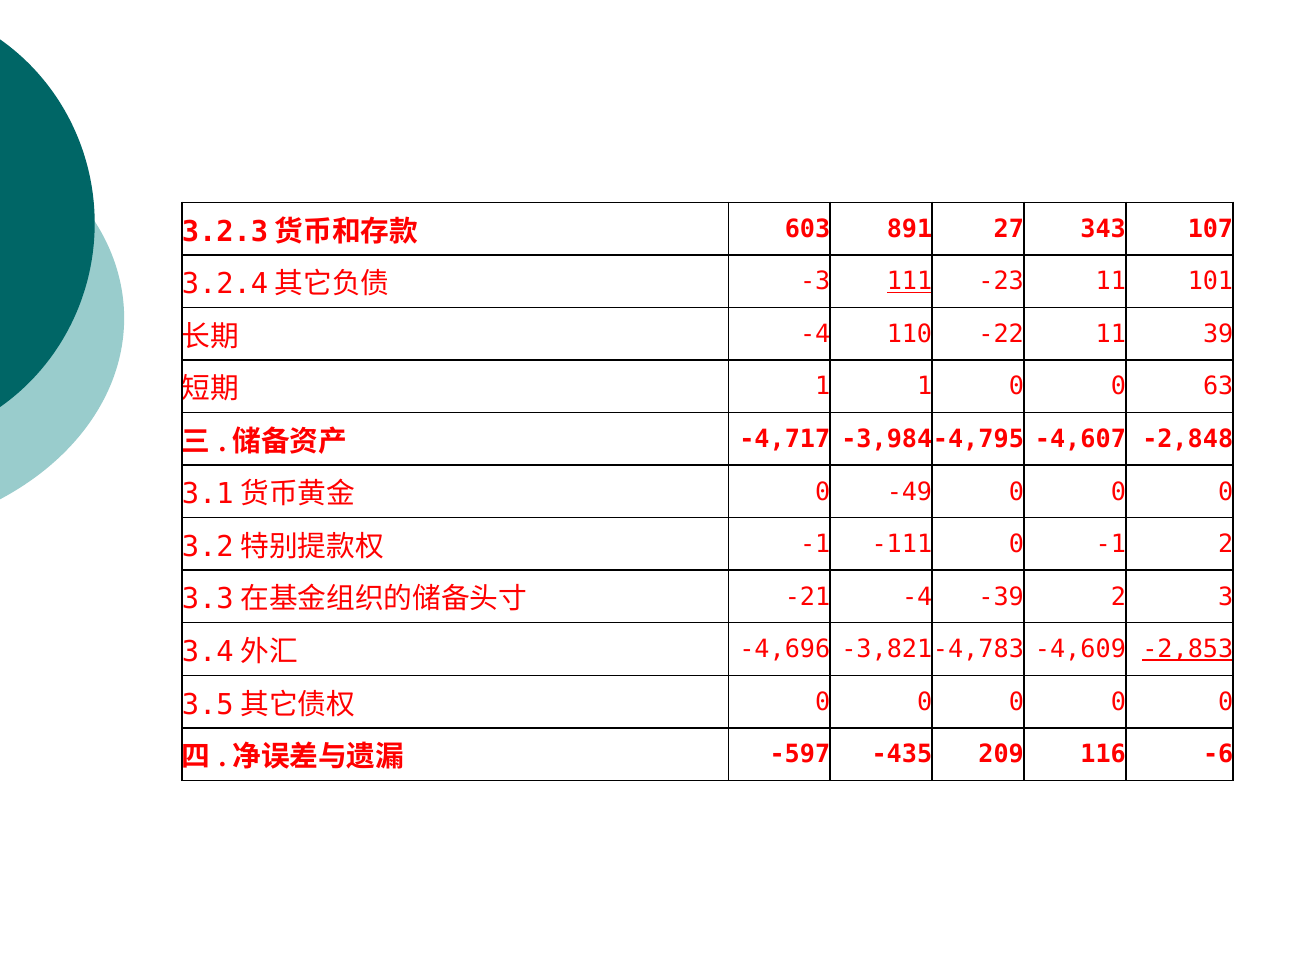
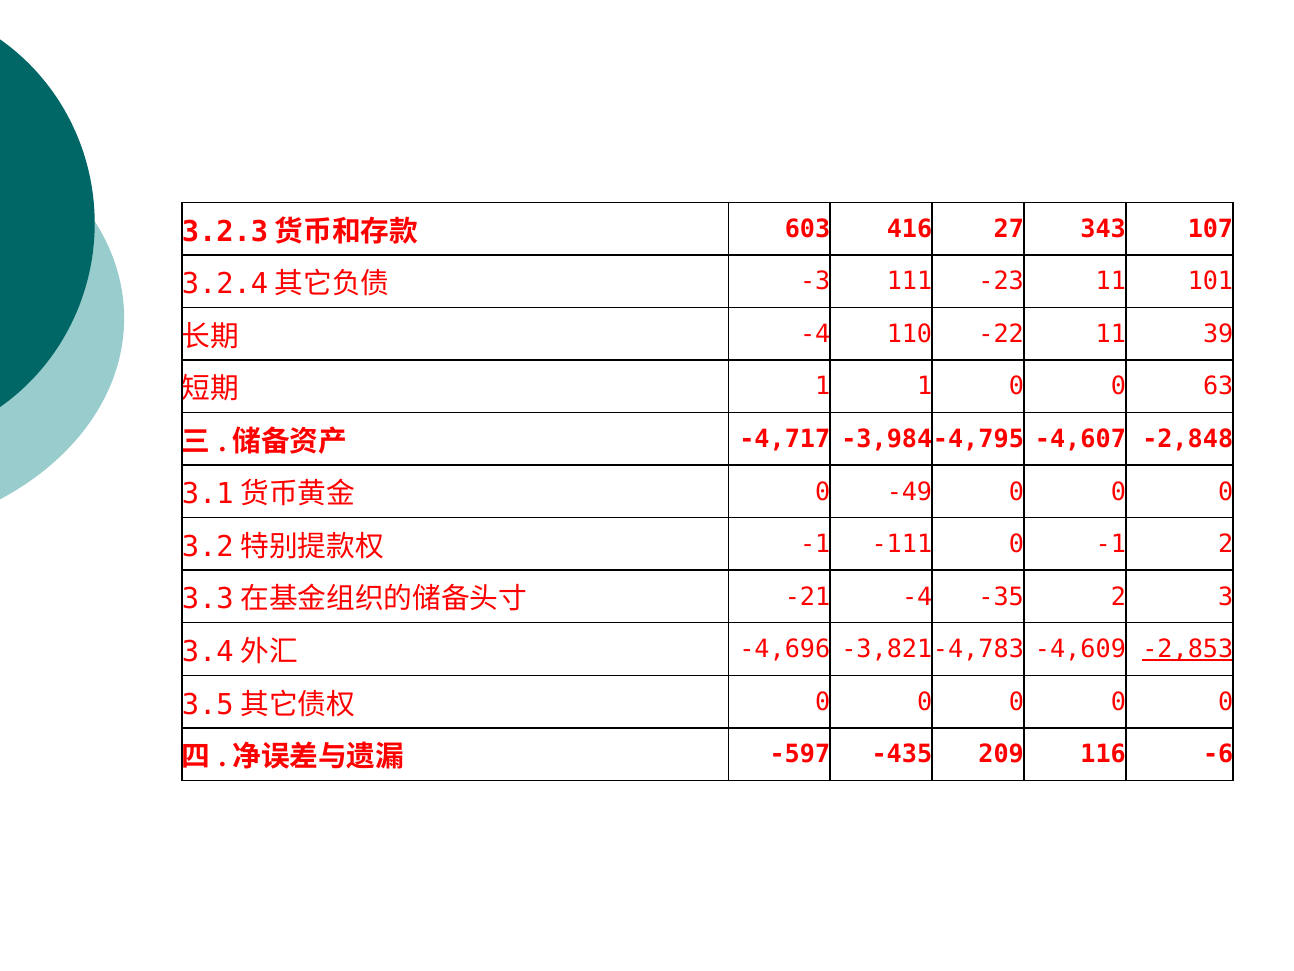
891: 891 -> 416 (909, 229)
111 underline: present -> none (909, 281)
-39: -39 -> -35 (1001, 597)
